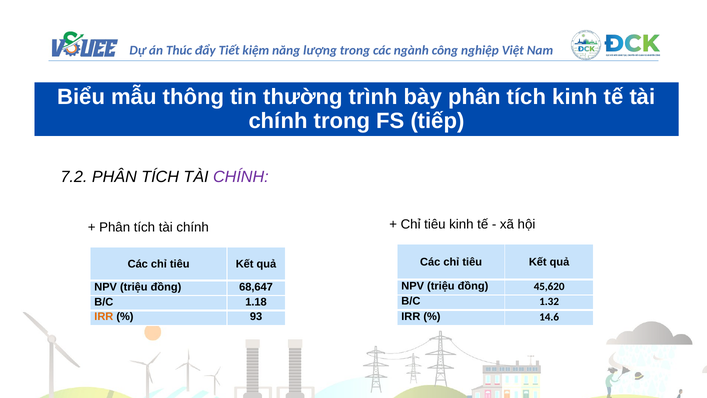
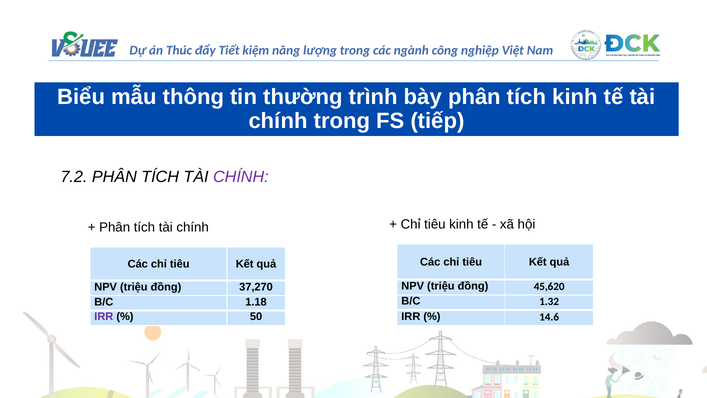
68,647: 68,647 -> 37,270 (256, 287)
IRR colour: orange -> purple (104, 317)
93: 93 -> 50 (256, 317)
